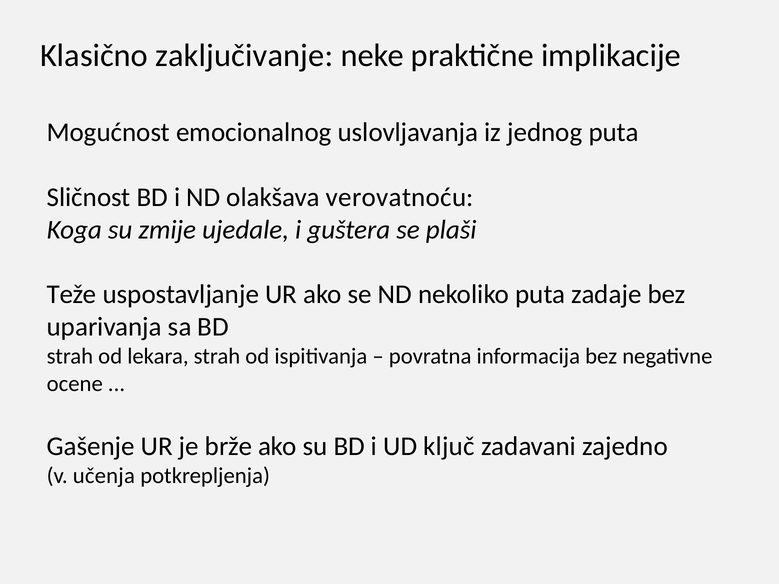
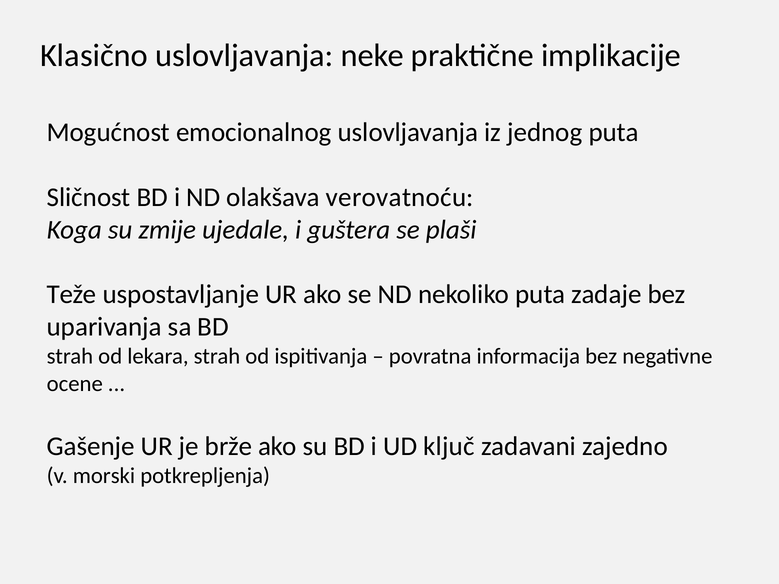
Klasično zaključivanje: zaključivanje -> uslovljavanja (244, 55)
učenja: učenja -> morski (104, 476)
